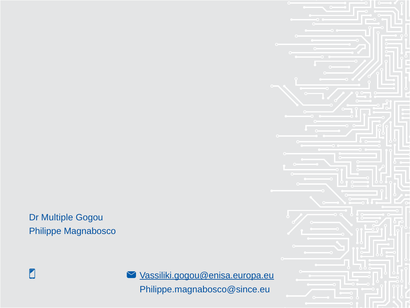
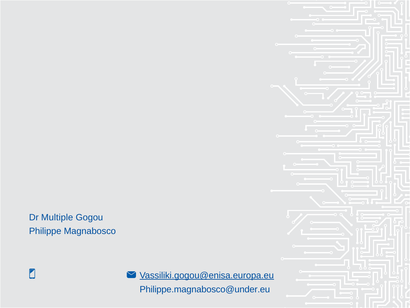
Philippe.magnabosco@since.eu: Philippe.magnabosco@since.eu -> Philippe.magnabosco@under.eu (205, 289)
